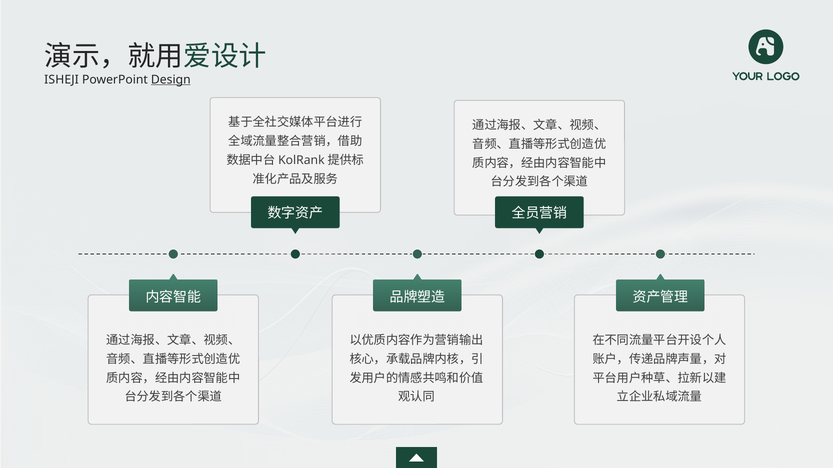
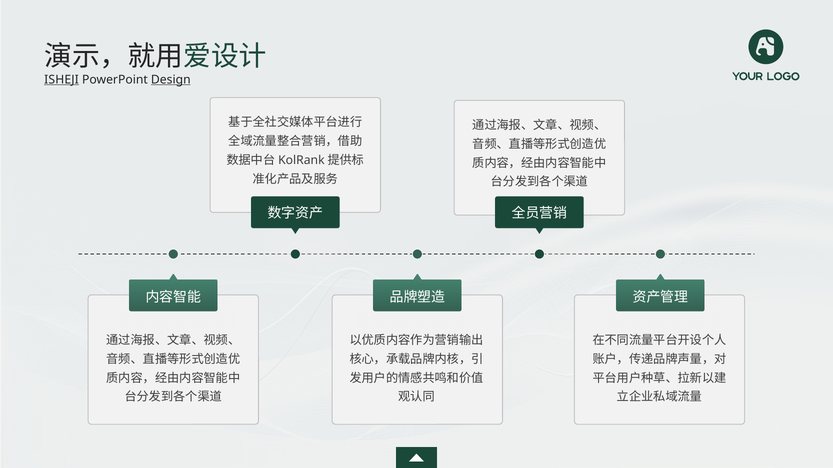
ISHEJI underline: none -> present (62, 80)
